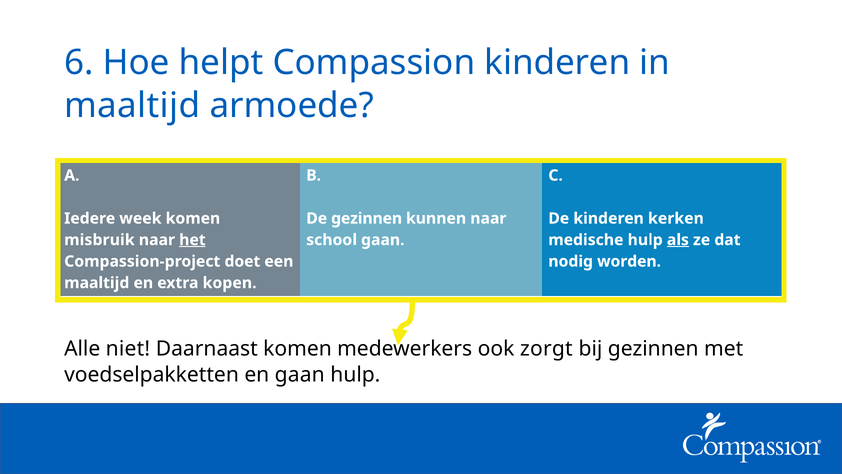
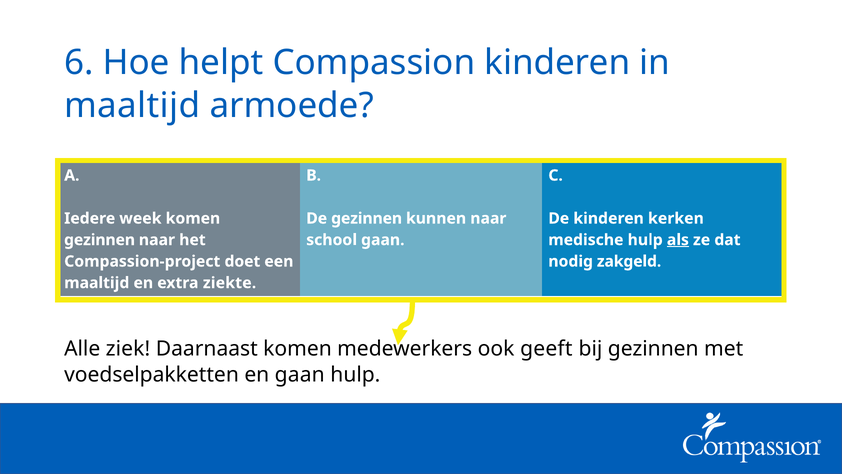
misbruik: misbruik -> gezinnen (100, 240)
het underline: present -> none (192, 240)
worden: worden -> zakgeld (629, 261)
kopen: kopen -> ziekte (230, 283)
niet: niet -> ziek (128, 349)
zorgt: zorgt -> geeft (546, 349)
